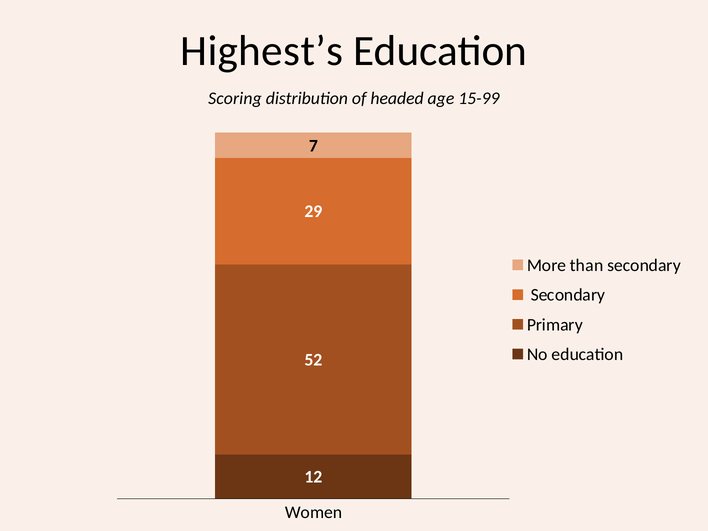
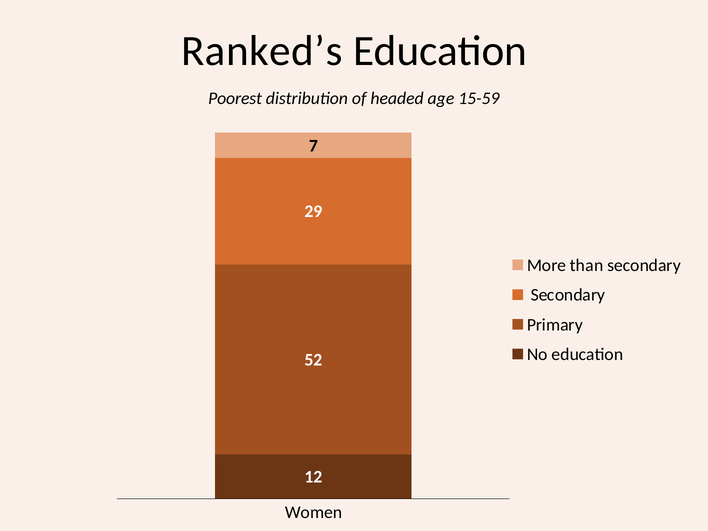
Highest’s: Highest’s -> Ranked’s (262, 51)
Scoring: Scoring -> Poorest (235, 99)
15-99: 15-99 -> 15-59 (479, 99)
